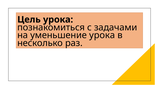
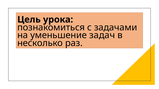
уменьшение урока: урока -> задач (102, 35)
